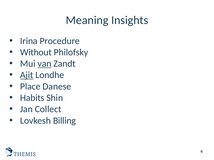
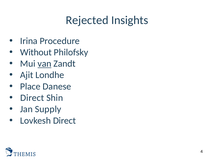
Meaning: Meaning -> Rejected (87, 20)
Ajit underline: present -> none (27, 75)
Habits: Habits -> Direct (32, 98)
Collect: Collect -> Supply (48, 110)
Lovkesh Billing: Billing -> Direct (64, 121)
